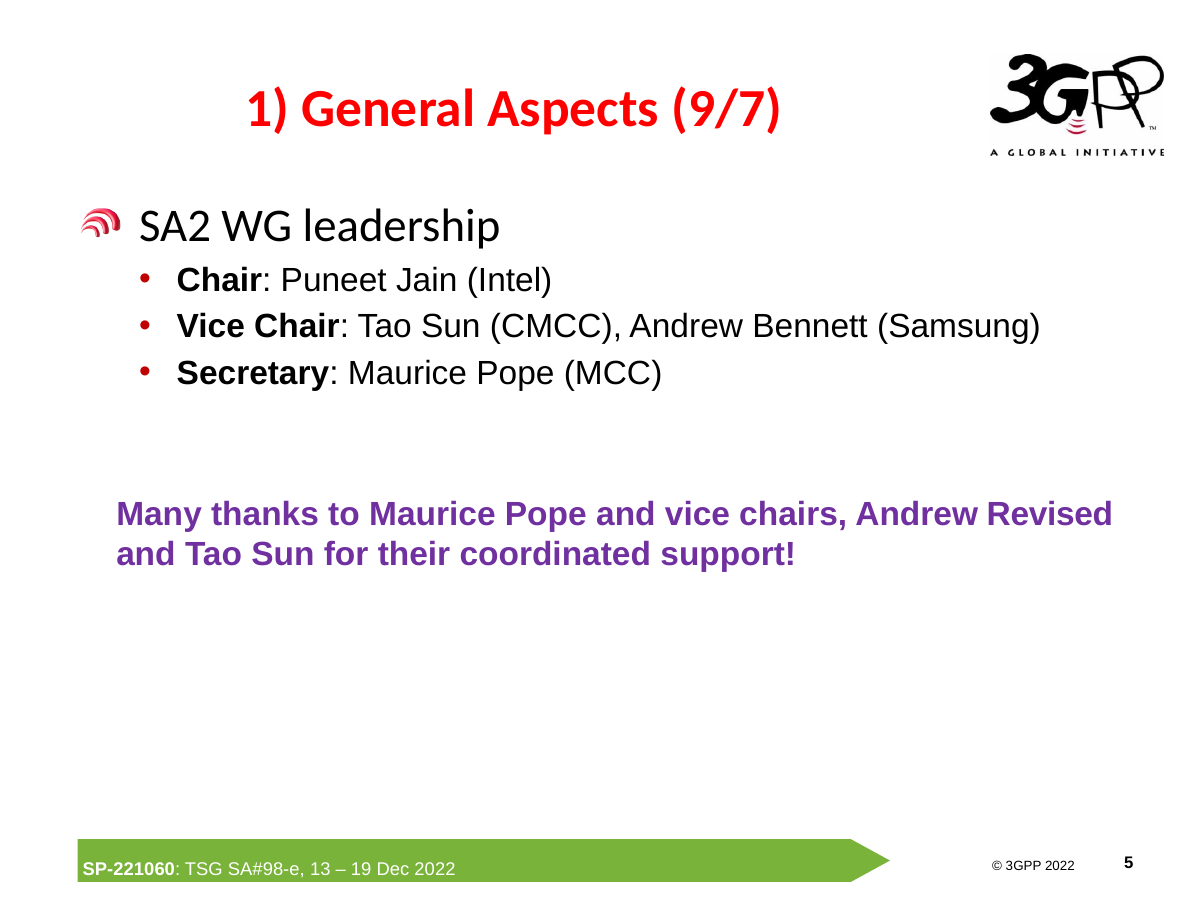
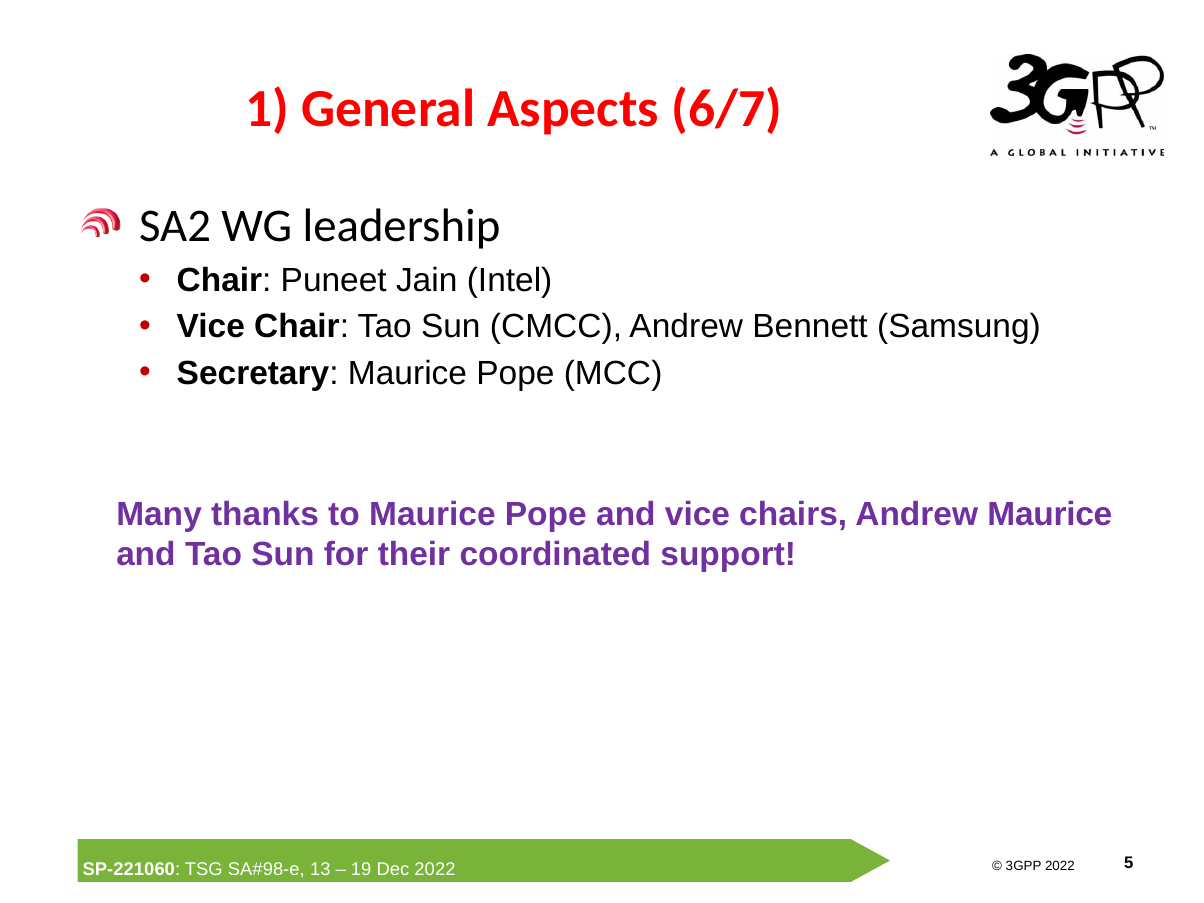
9/7: 9/7 -> 6/7 (727, 109)
Andrew Revised: Revised -> Maurice (1050, 514)
